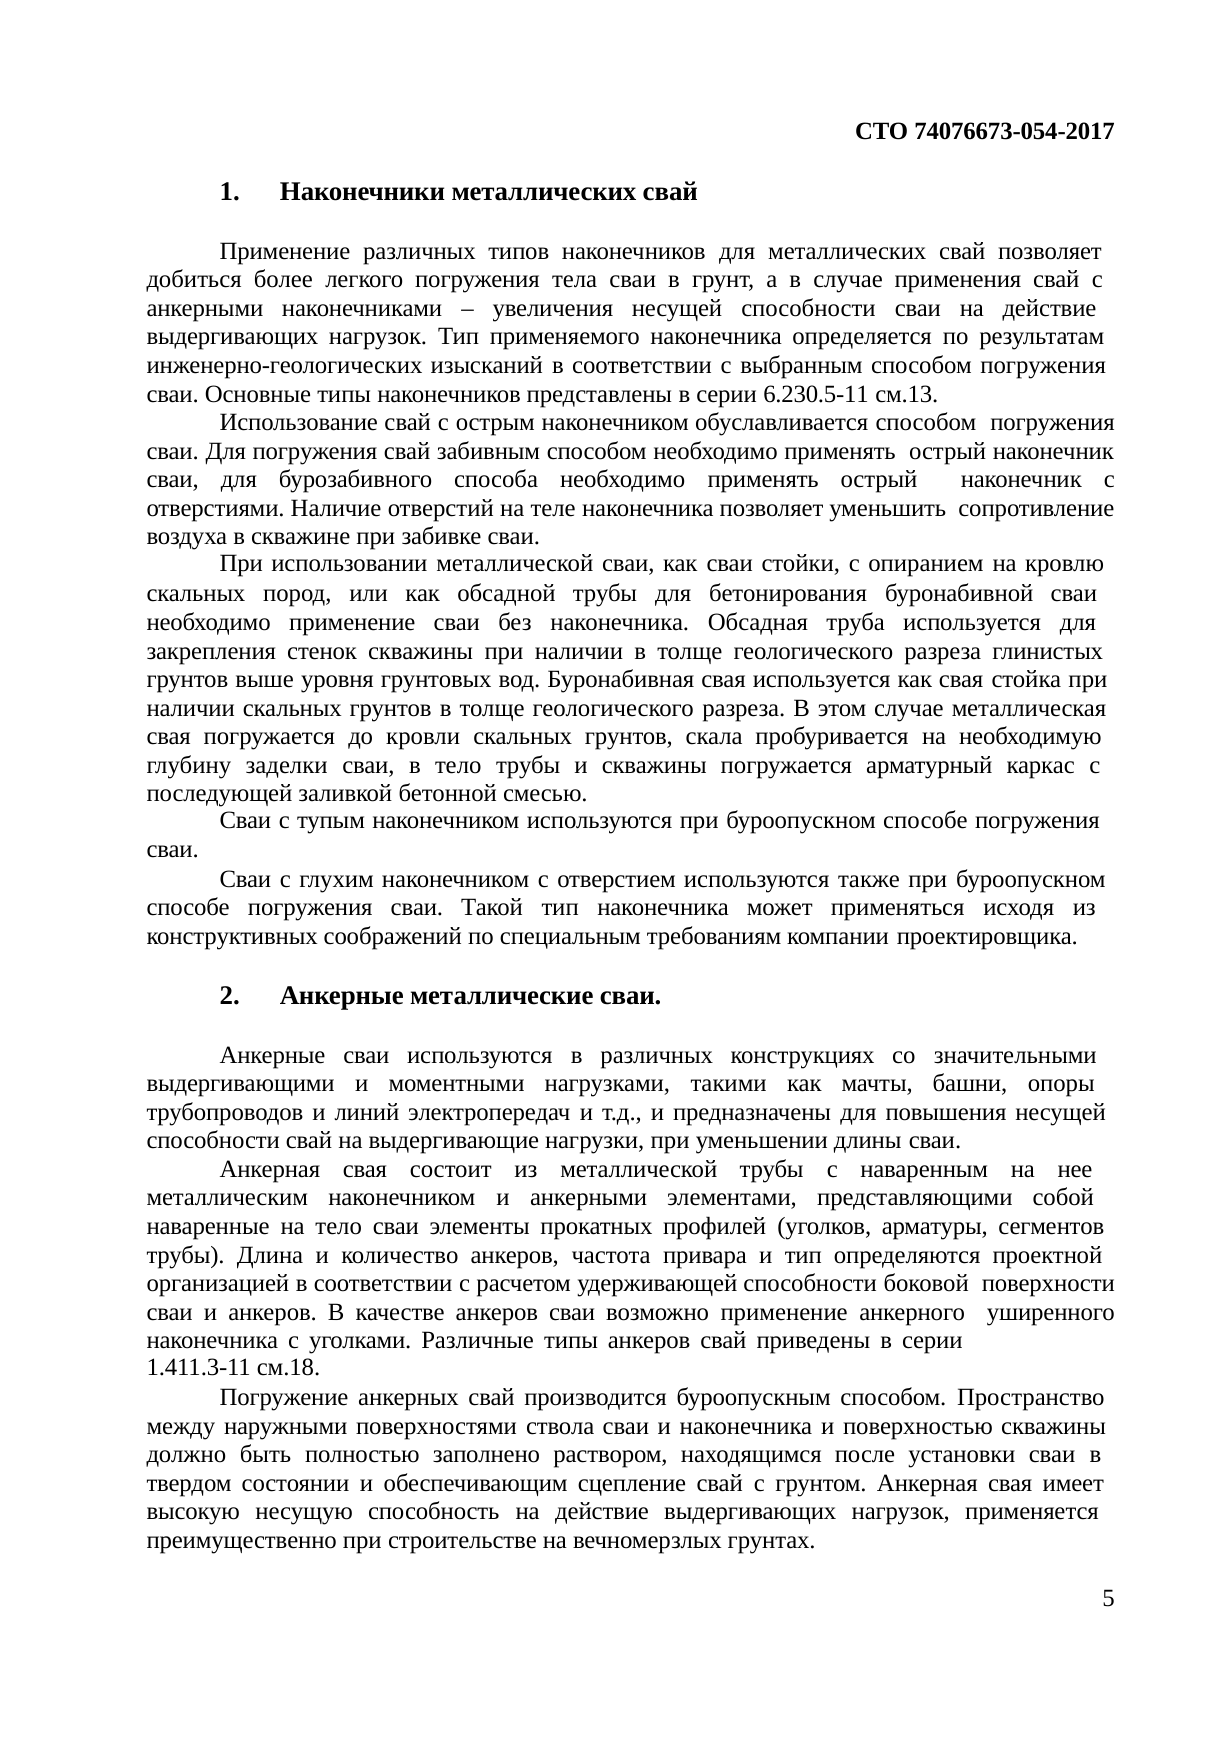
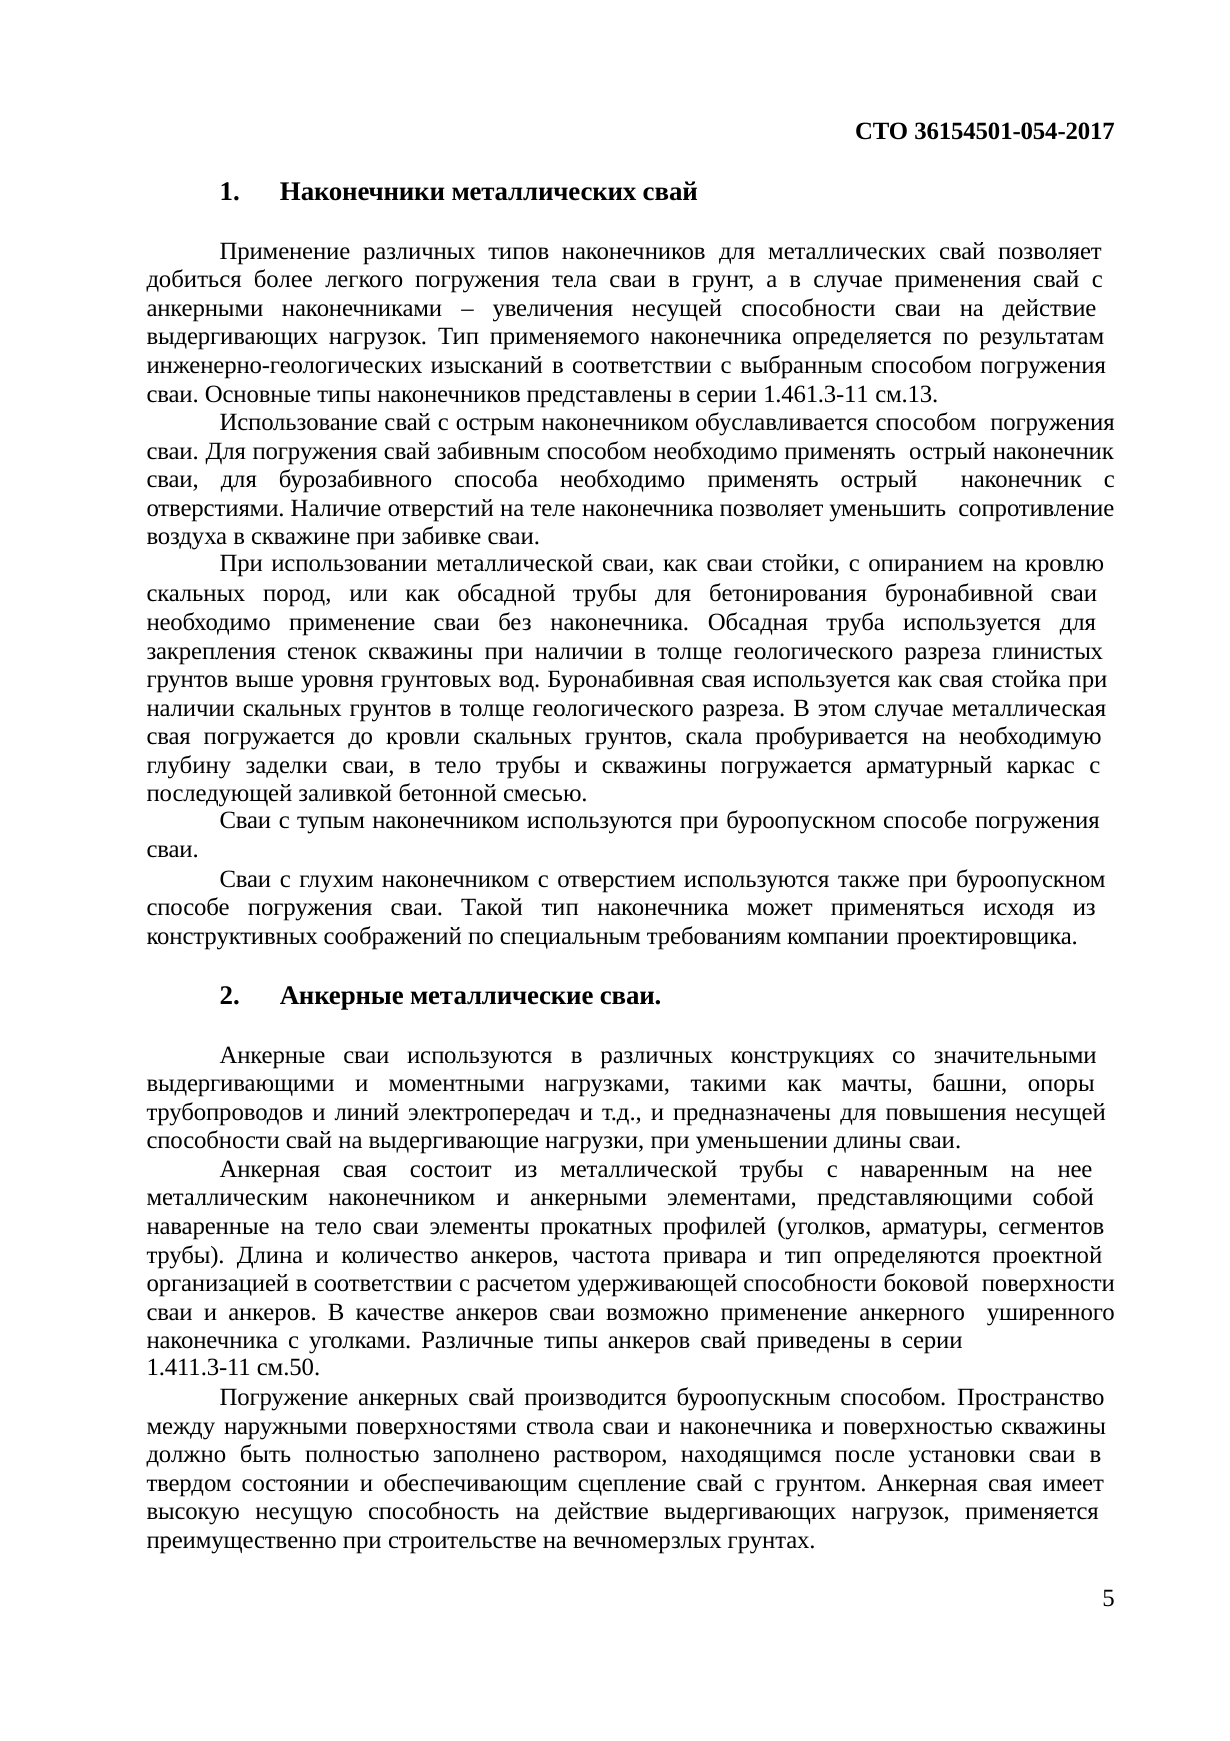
74076673-054-2017: 74076673-054-2017 -> 36154501-054-2017 (1015, 132)
6.230.5-11: 6.230.5-11 -> 1.461.3-11 (816, 394)
см.18: см.18 -> см.50 (289, 1367)
